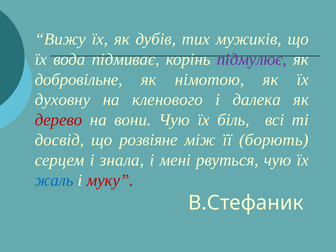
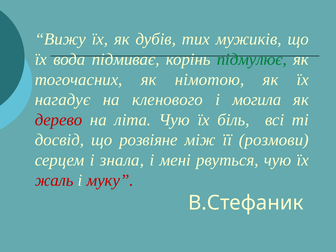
підмулює colour: purple -> green (252, 59)
добровільне: добровільне -> тогочасних (79, 79)
духовну: духовну -> нагадує (63, 100)
далека: далека -> могила (257, 100)
вони: вони -> літа (133, 120)
борють: борють -> розмови (274, 140)
жаль colour: blue -> red (54, 180)
